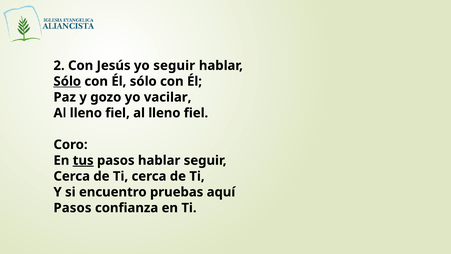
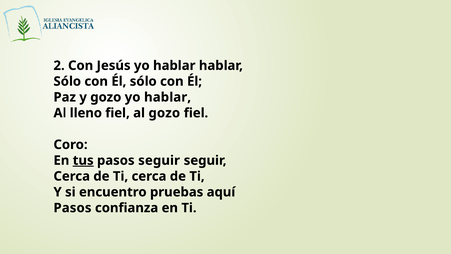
Jesús yo seguir: seguir -> hablar (174, 65)
Sólo underline: present -> none (67, 81)
gozo yo vacilar: vacilar -> hablar (168, 97)
fiel al lleno: lleno -> gozo (164, 113)
pasos hablar: hablar -> seguir (159, 160)
